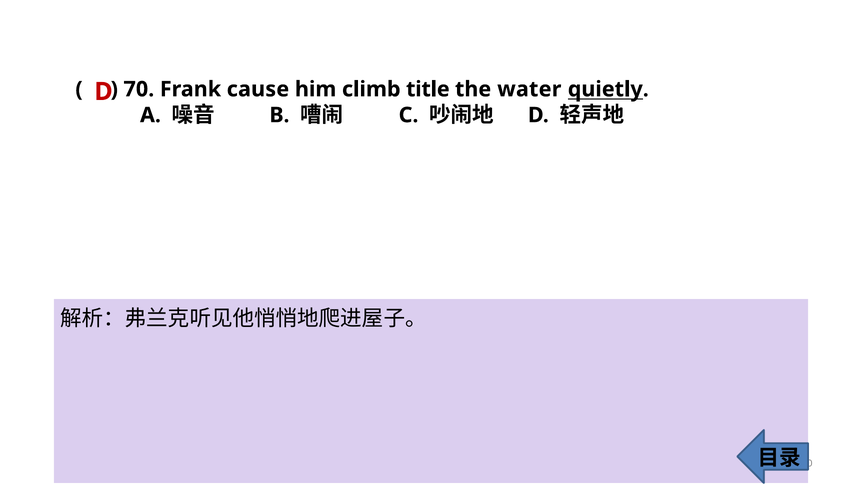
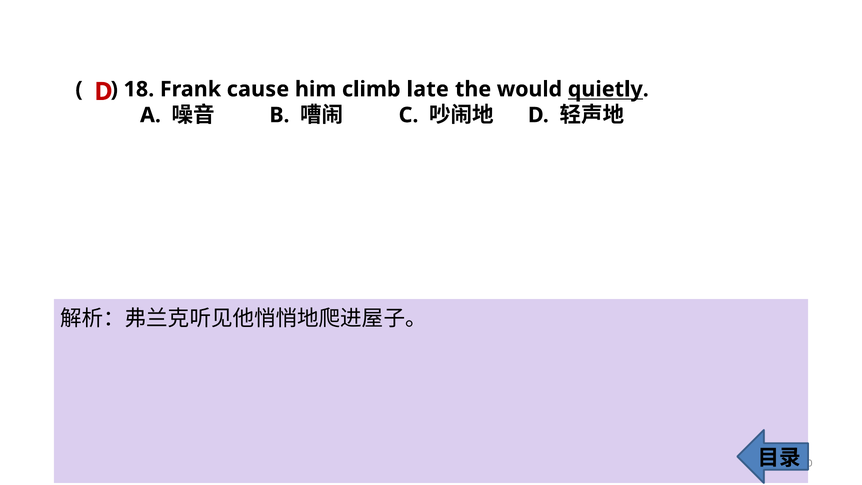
70: 70 -> 18 (139, 89)
title: title -> late (428, 89)
water: water -> would (530, 89)
